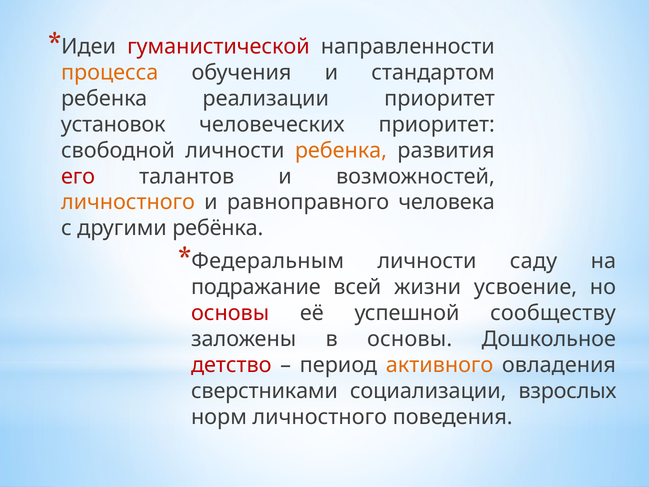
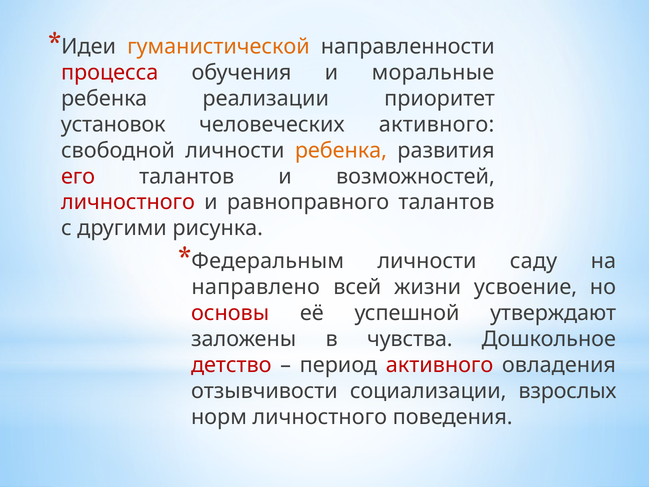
гуманистической colour: red -> orange (218, 46)
процесса colour: orange -> red (110, 72)
стандартом: стандартом -> моральные (433, 72)
человеческих приоритет: приоритет -> активного (437, 124)
личностного colour: orange -> red (128, 202)
равноправного человека: человека -> талантов (446, 202)
ребёнка: ребёнка -> рисунка (218, 228)
подражание: подражание -> направлено (256, 287)
сообществу: сообществу -> утверждают (553, 313)
в основы: основы -> чувства (410, 339)
активного colour: orange -> red (440, 365)
сверстниками: сверстниками -> отзывчивости (264, 391)
